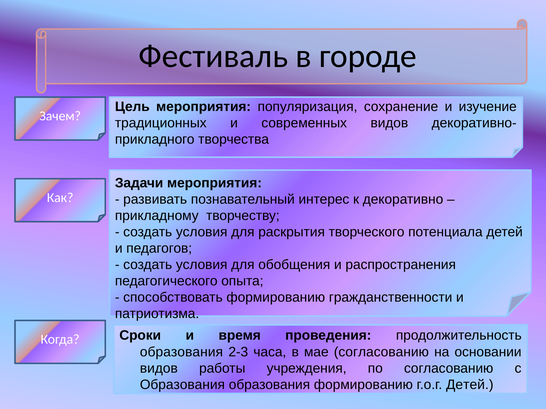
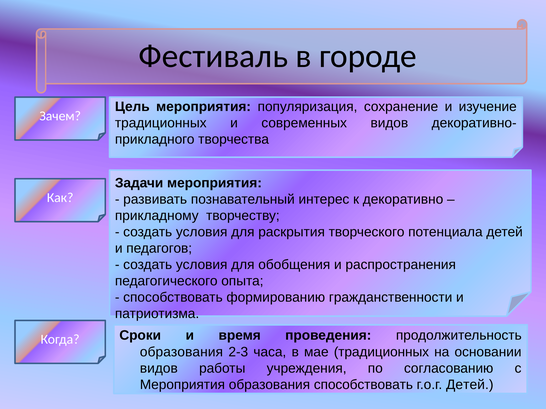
мае согласованию: согласованию -> традиционных (381, 352)
Образования: Образования -> Мероприятия (182, 385)
образования формированию: формированию -> способствовать (363, 385)
